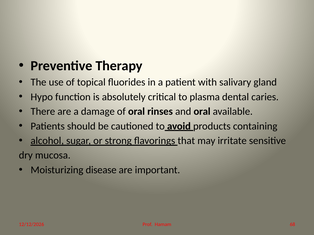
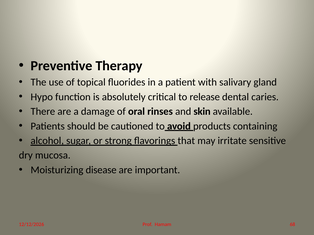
plasma: plasma -> release (205, 97)
and oral: oral -> skin (202, 112)
